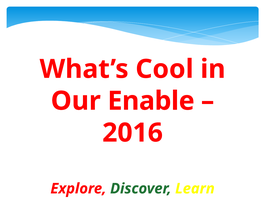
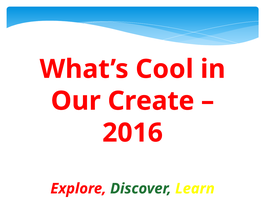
Enable: Enable -> Create (151, 101)
